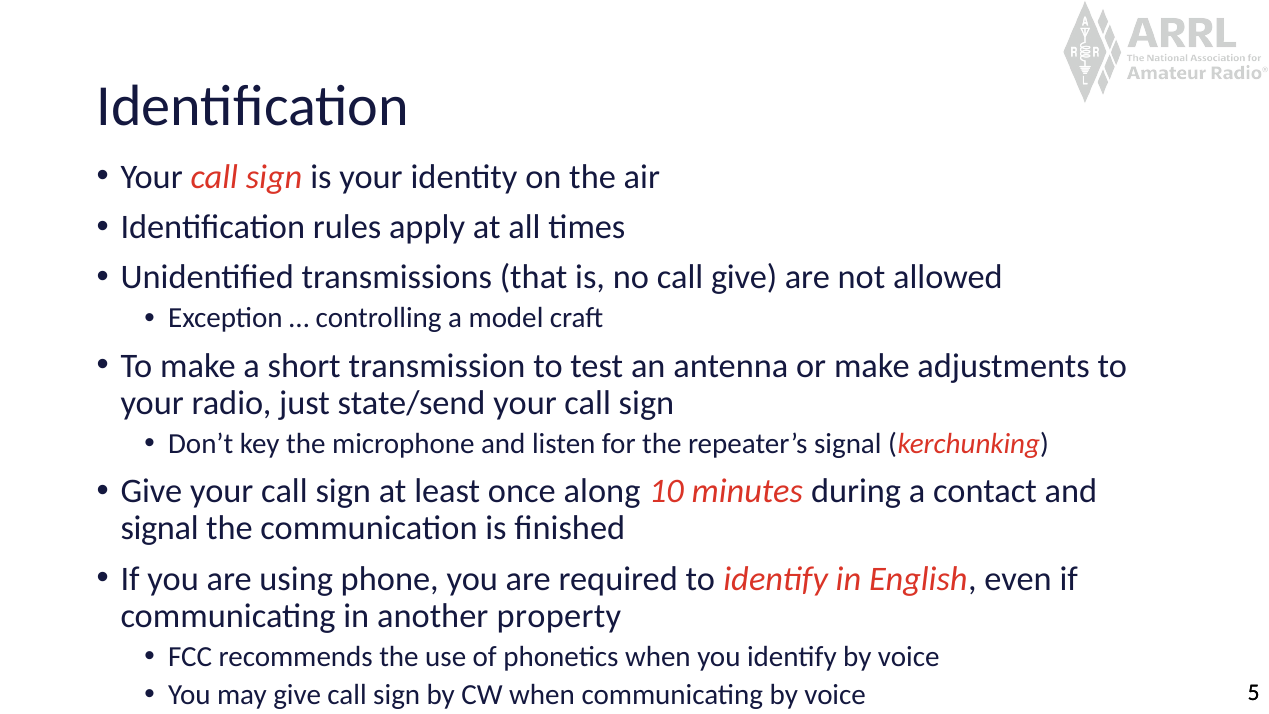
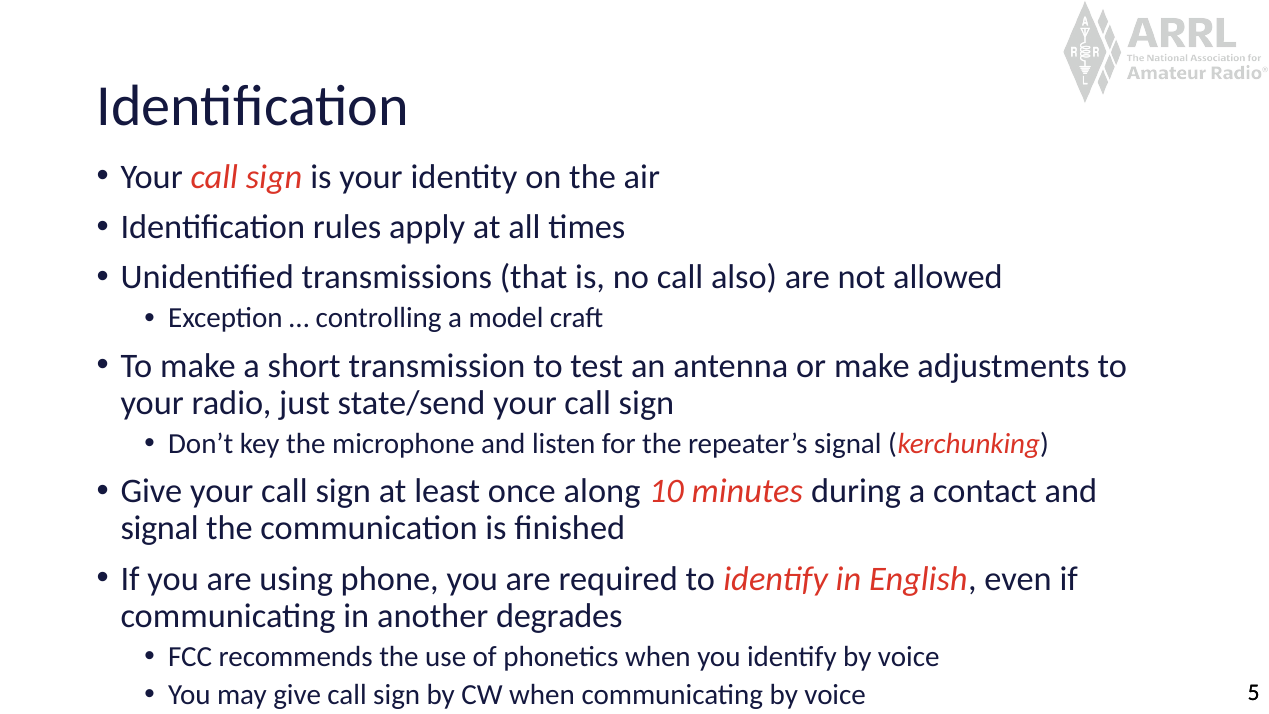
call give: give -> also (744, 277)
property: property -> degrades (559, 616)
